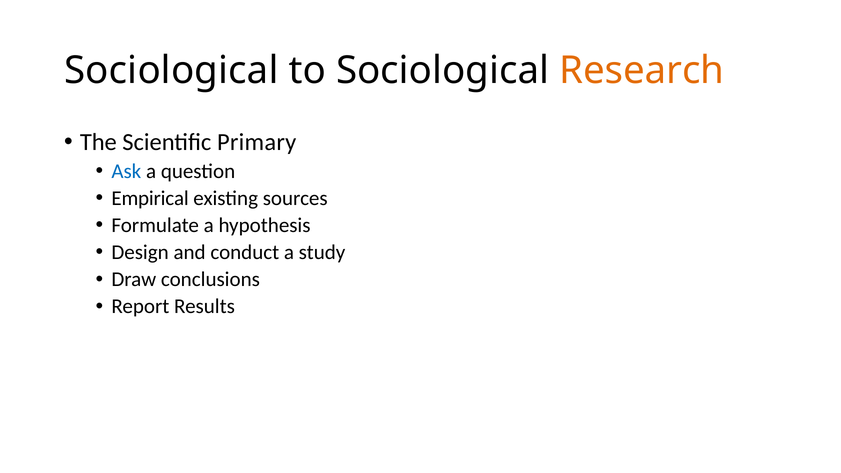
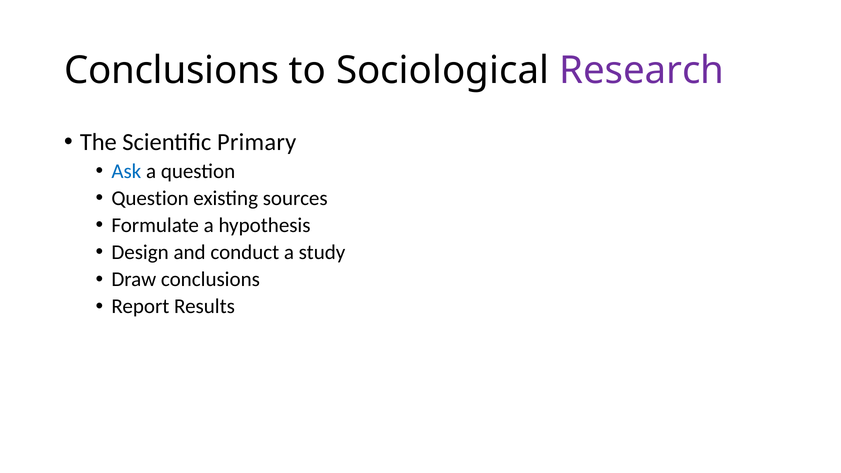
Sociological: Sociological -> Conclusions (172, 71)
Research colour: orange -> purple (642, 71)
Empirical: Empirical -> Question (150, 198)
